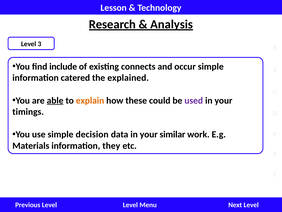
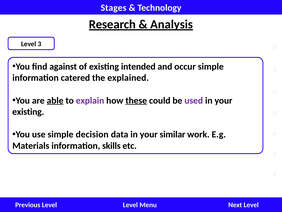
Lesson: Lesson -> Stages (114, 8)
include: include -> against (63, 66)
connects: connects -> intended (138, 66)
explain colour: orange -> purple (90, 100)
these underline: none -> present (136, 100)
timings: timings -> existing (28, 112)
they: they -> skills (111, 145)
